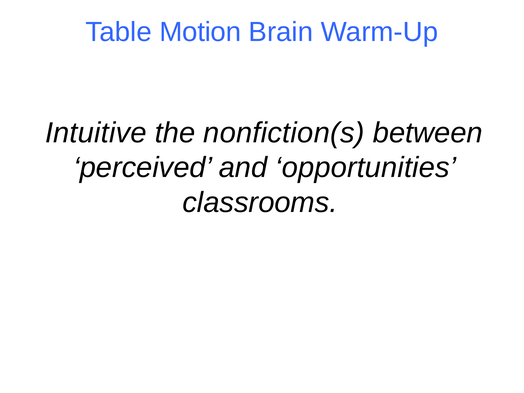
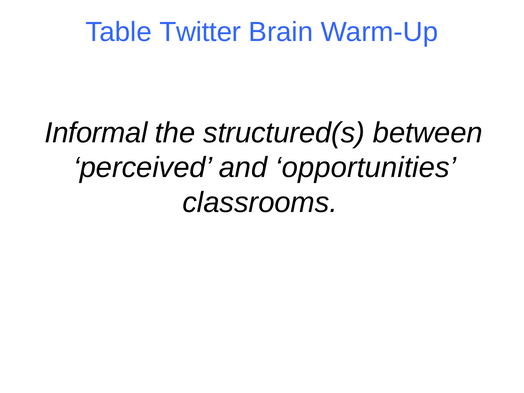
Motion: Motion -> Twitter (200, 32)
Intuitive: Intuitive -> Informal (96, 133)
nonfiction(s: nonfiction(s -> structured(s (284, 133)
